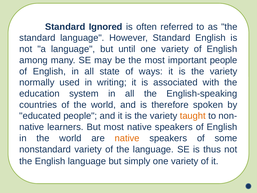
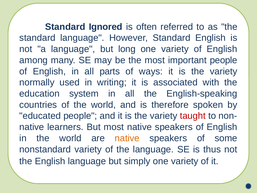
until: until -> long (127, 49)
state: state -> parts (110, 71)
taught colour: orange -> red (193, 116)
